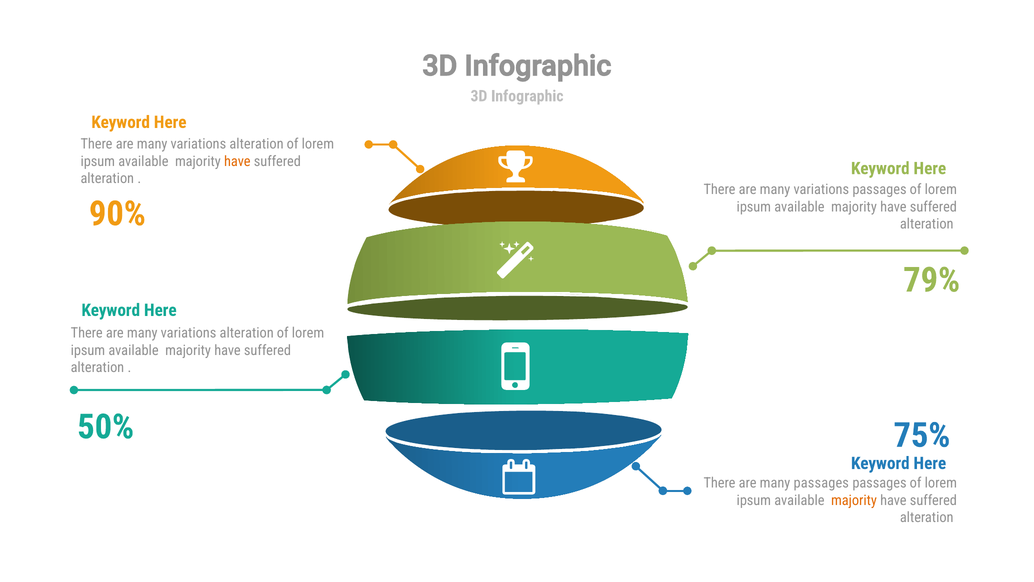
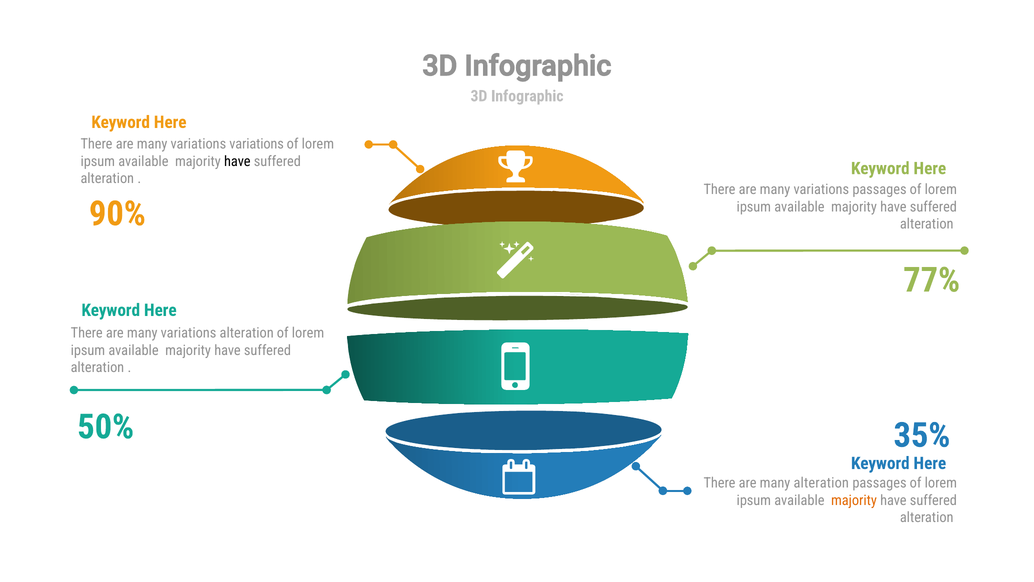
alteration: alteration -> variations (257, 144)
have colour: orange -> black (237, 161)
79%: 79% -> 77% (932, 280)
75%: 75% -> 35% (922, 435)
many passages: passages -> alteration (821, 483)
